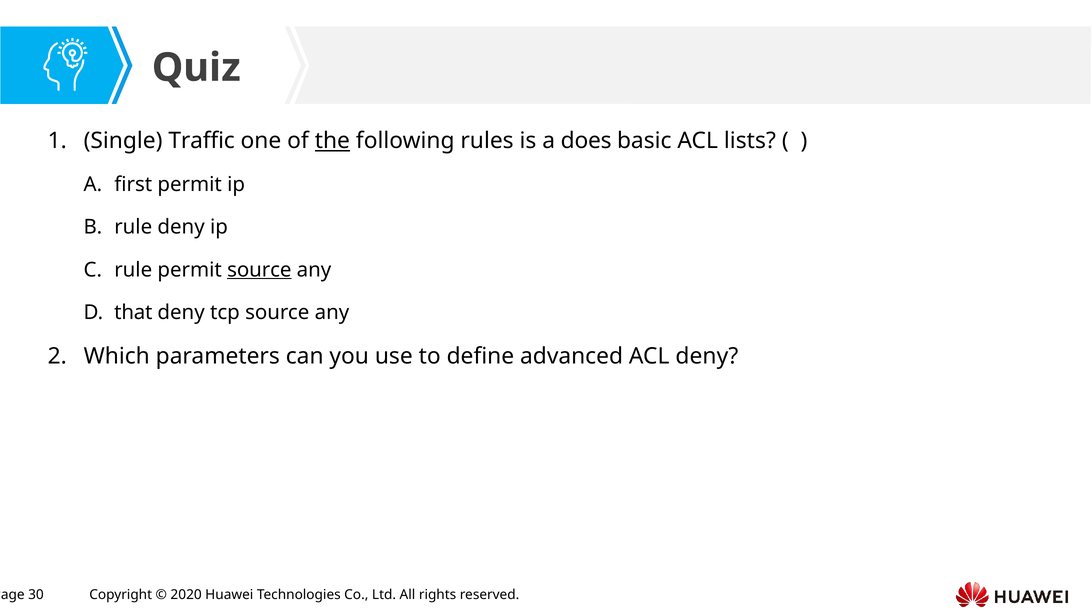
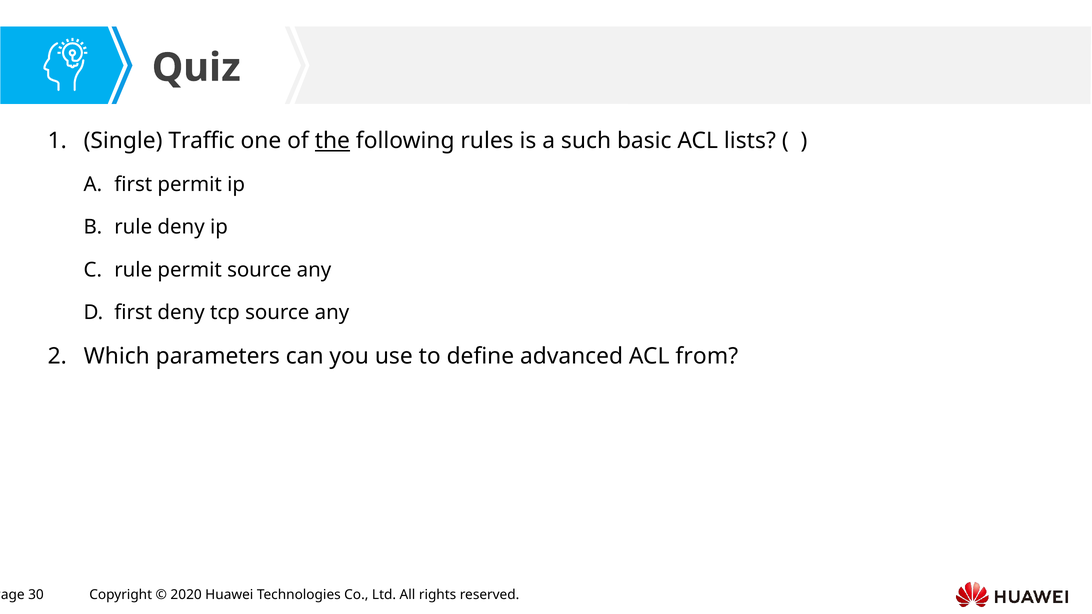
does: does -> such (586, 141)
source underline: present -> none (259, 270)
that: that -> first (133, 312)
ACL deny: deny -> from (707, 356)
